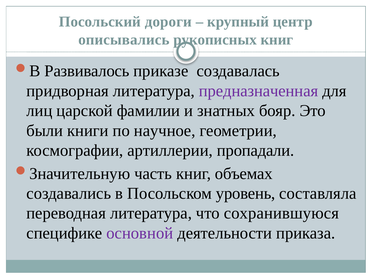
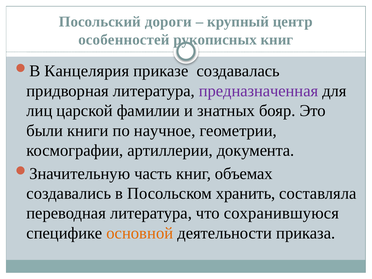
описывались: описывались -> особенностей (124, 40)
Развивалось: Развивалось -> Канцелярия (87, 71)
пропадали: пропадали -> документа (256, 150)
уровень: уровень -> хранить (246, 193)
основной colour: purple -> orange (140, 233)
